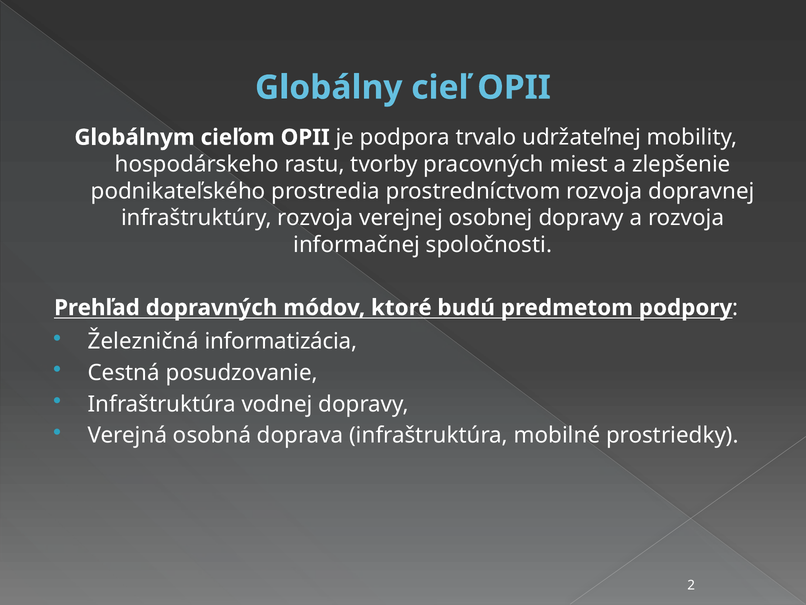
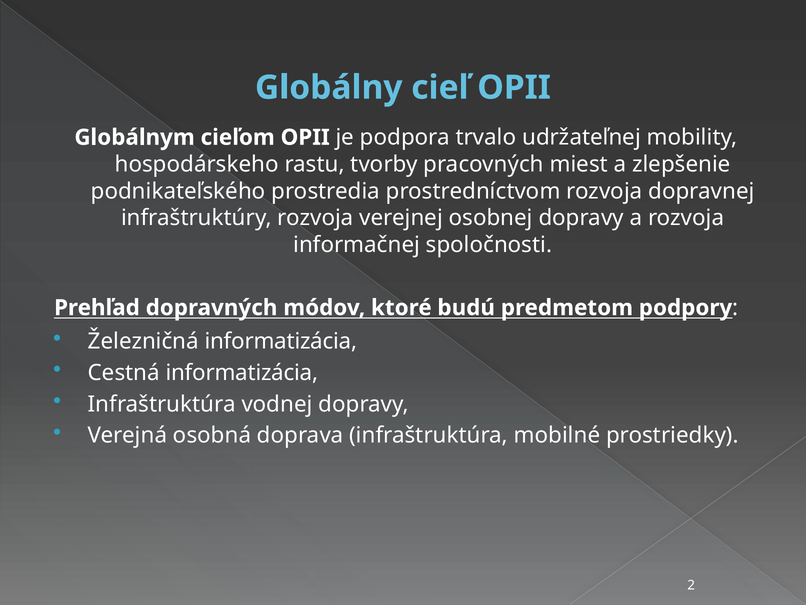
Cestná posudzovanie: posudzovanie -> informatizácia (242, 372)
